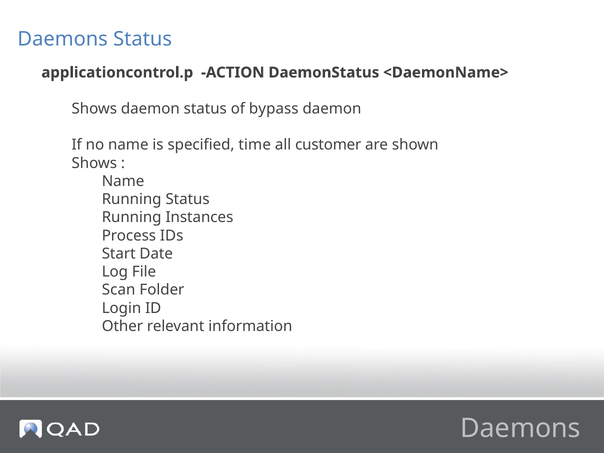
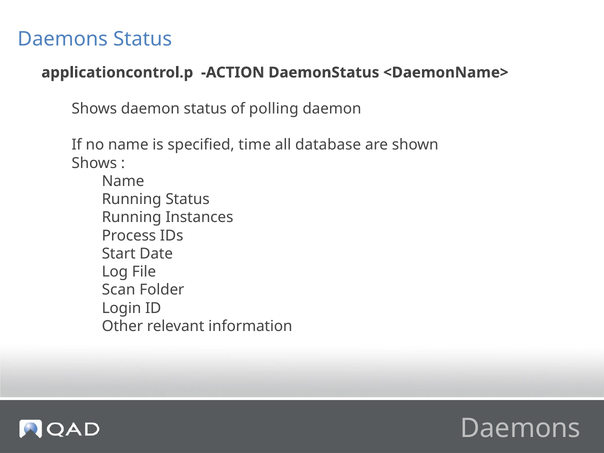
bypass: bypass -> polling (274, 109)
customer: customer -> database (328, 145)
